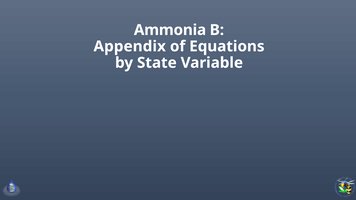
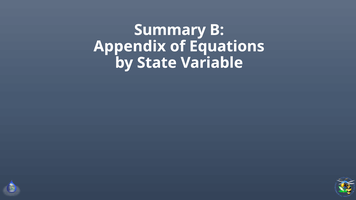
Ammonia: Ammonia -> Summary (170, 30)
